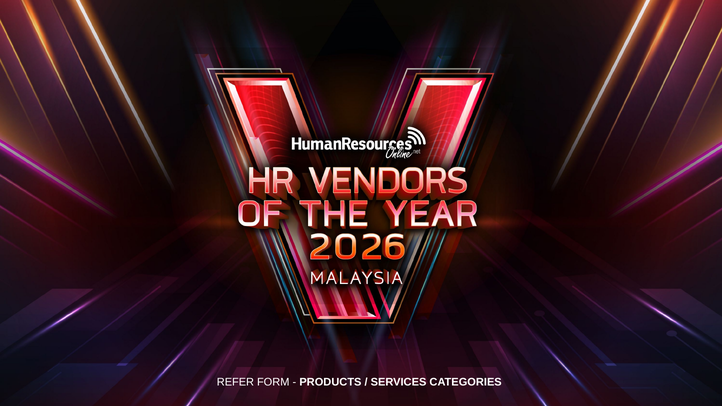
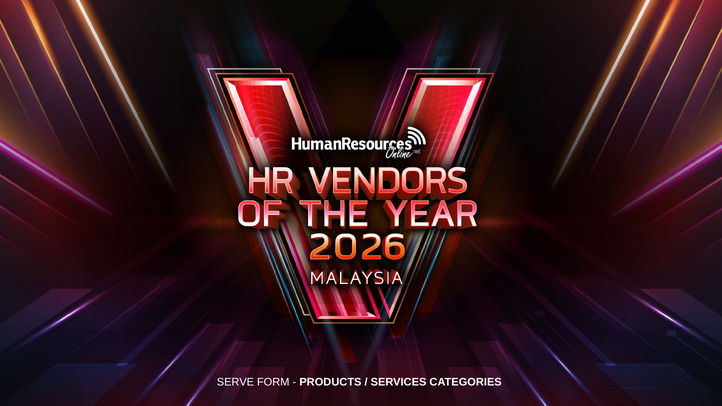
REFER: REFER -> SERVE (235, 382)
